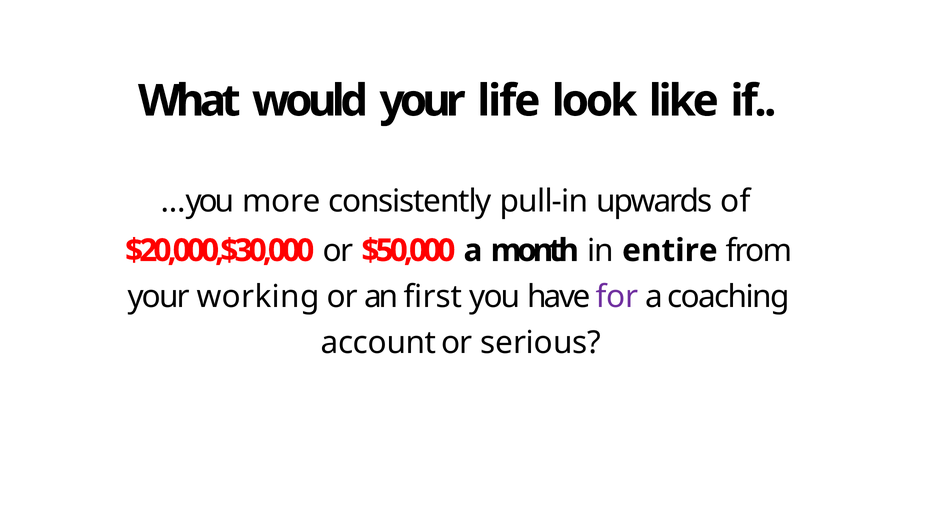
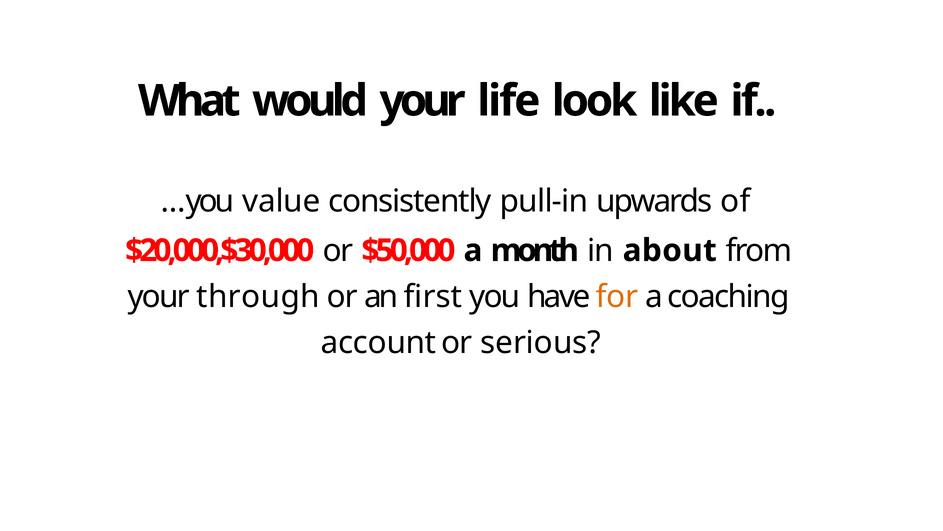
more: more -> value (281, 201)
entire: entire -> about (670, 250)
working: working -> through (258, 297)
for colour: purple -> orange (617, 297)
